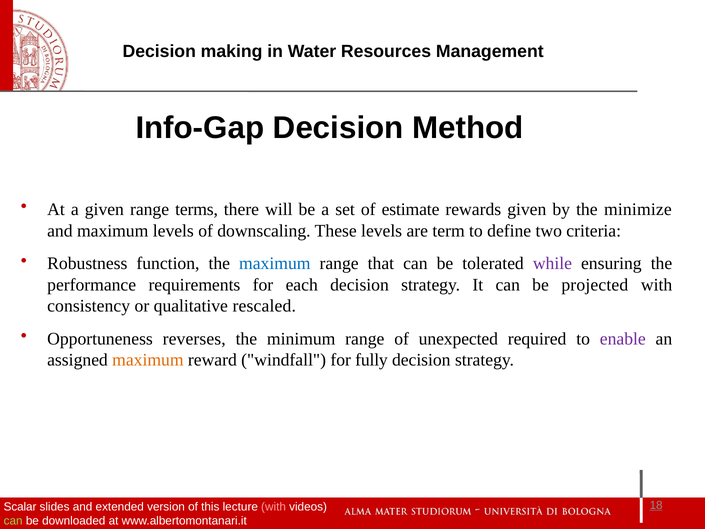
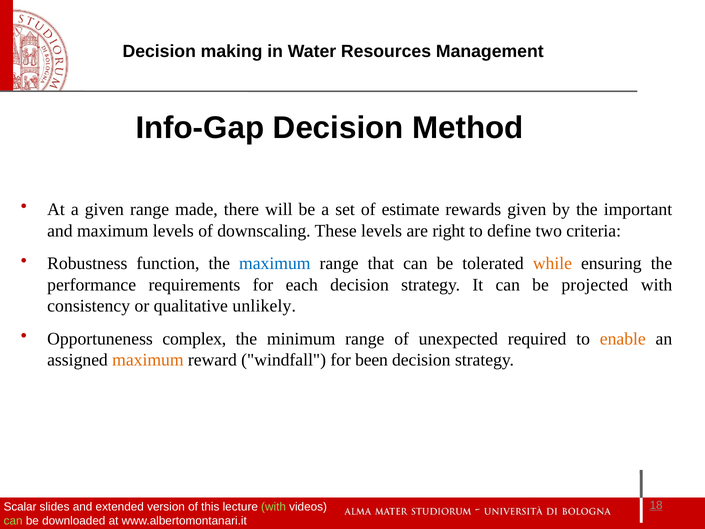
terms: terms -> made (196, 209)
minimize: minimize -> important (638, 209)
term: term -> right (449, 231)
while colour: purple -> orange (552, 263)
rescaled: rescaled -> unlikely (264, 306)
reverses: reverses -> complex (194, 339)
enable colour: purple -> orange (623, 339)
fully: fully -> been (372, 360)
with colour: pink -> light green (274, 507)
